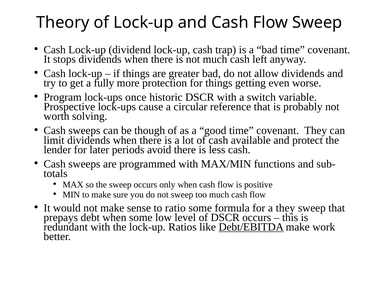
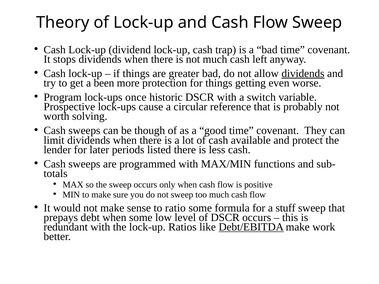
dividends underline: none -> present (303, 73)
fully: fully -> been (104, 83)
avoid: avoid -> listed (159, 150)
a they: they -> stuff (286, 208)
